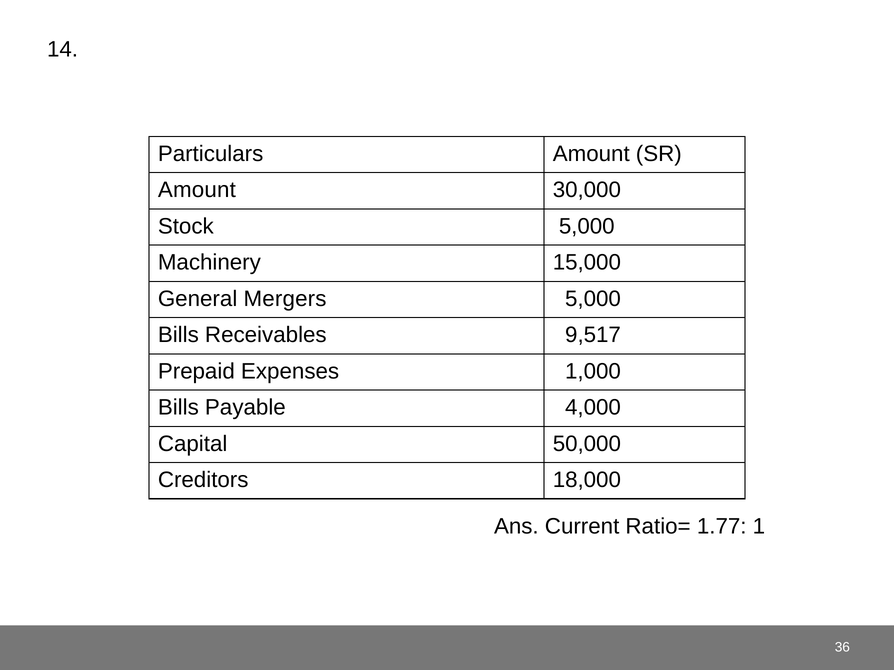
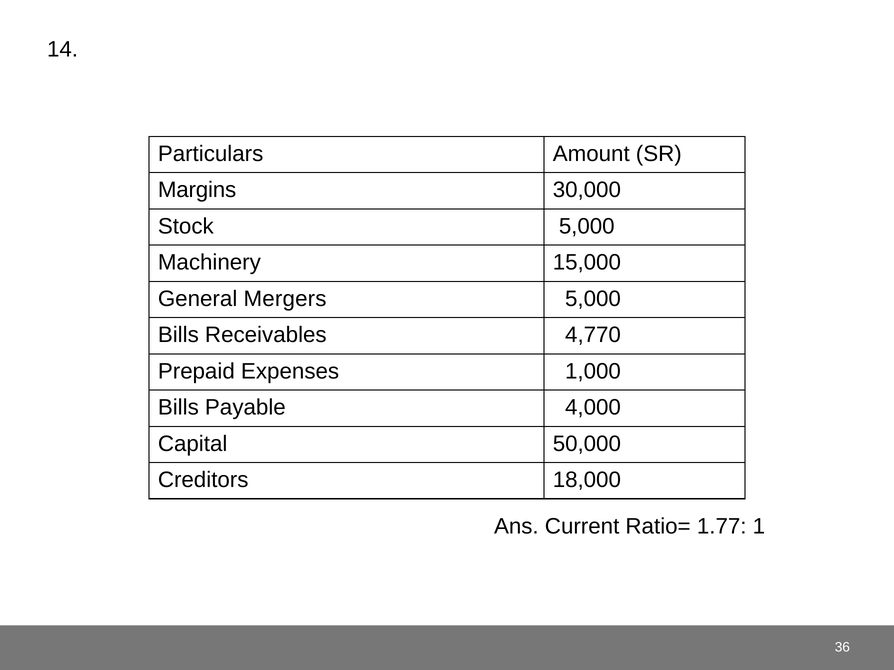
Amount: Amount -> Margins (197, 190)
9,517: 9,517 -> 4,770 (593, 335)
